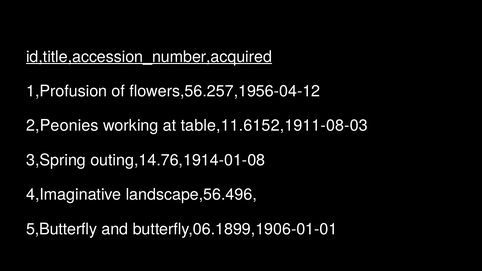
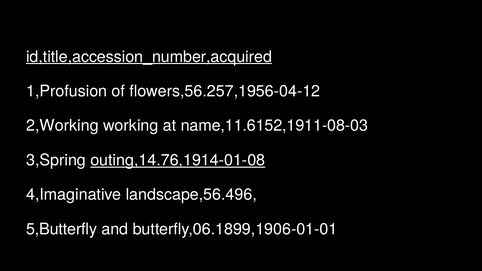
2,Peonies: 2,Peonies -> 2,Working (62, 126)
table,11.6152,1911-08-03: table,11.6152,1911-08-03 -> name,11.6152,1911-08-03 (274, 126)
outing,14.76,1914-01-08 underline: none -> present (178, 160)
